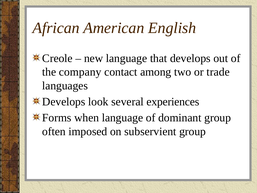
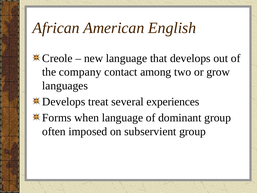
trade: trade -> grow (218, 72)
look: look -> treat (98, 102)
